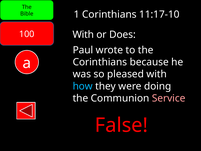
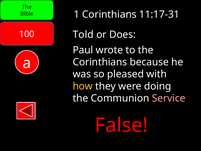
11:17-10: 11:17-10 -> 11:17-31 (159, 14)
With: With -> Told (83, 35)
how colour: light blue -> yellow (83, 86)
